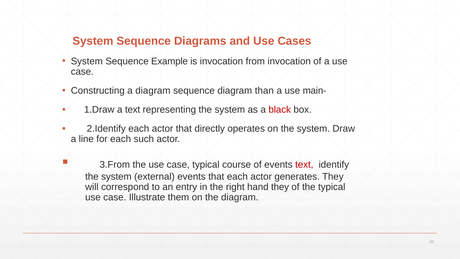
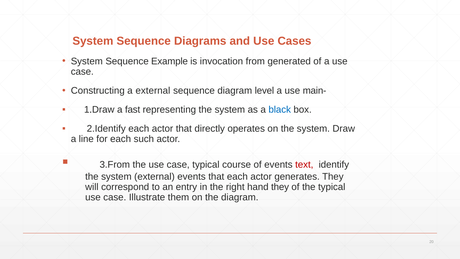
from invocation: invocation -> generated (289, 61)
a diagram: diagram -> external (153, 90)
than: than -> level (264, 90)
a text: text -> fast (133, 109)
black colour: red -> blue (280, 109)
